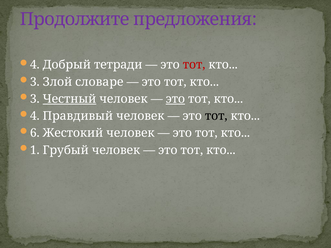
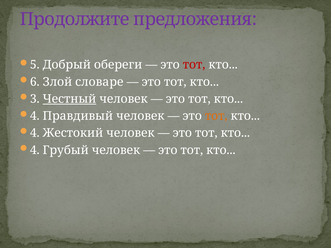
4: 4 -> 5 (35, 65)
тетради: тетради -> обереги (118, 65)
3: 3 -> 6 (35, 82)
это underline: present -> none (175, 99)
тот colour: black -> orange (216, 116)
6: 6 -> 4 (35, 133)
1: 1 -> 4 (35, 150)
